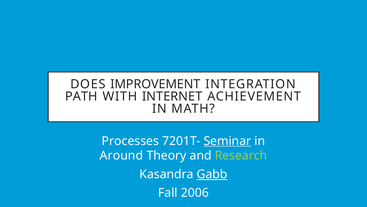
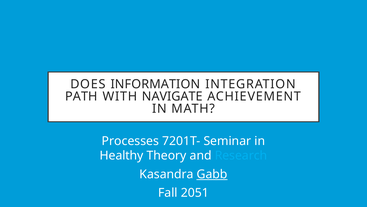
IMPROVEMENT: IMPROVEMENT -> INFORMATION (155, 84)
INTERNET: INTERNET -> NAVIGATE (172, 96)
Seminar underline: present -> none (227, 141)
Around: Around -> Healthy (122, 155)
Research colour: light green -> light blue (241, 155)
2006: 2006 -> 2051 (195, 192)
